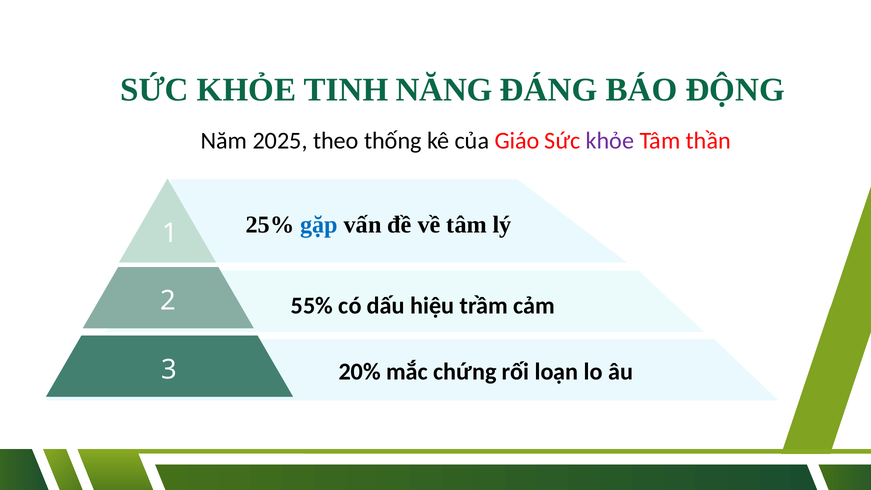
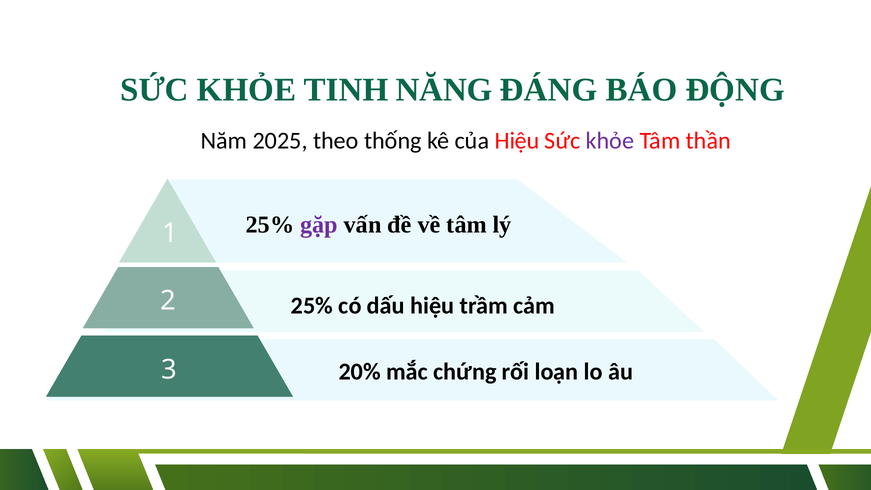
của Giáo: Giáo -> Hiệu (517, 141)
gặp colour: blue -> purple (319, 225)
2 55%: 55% -> 25% (312, 306)
